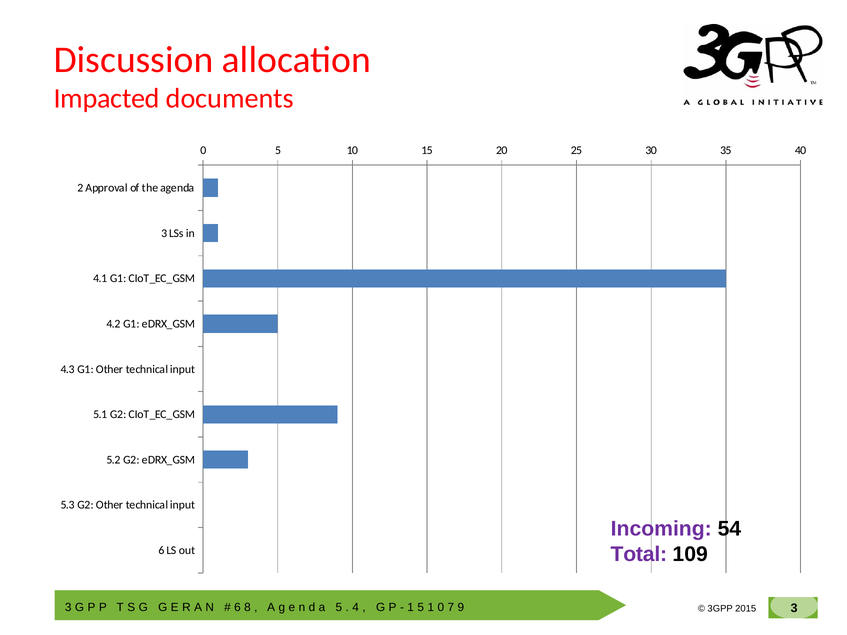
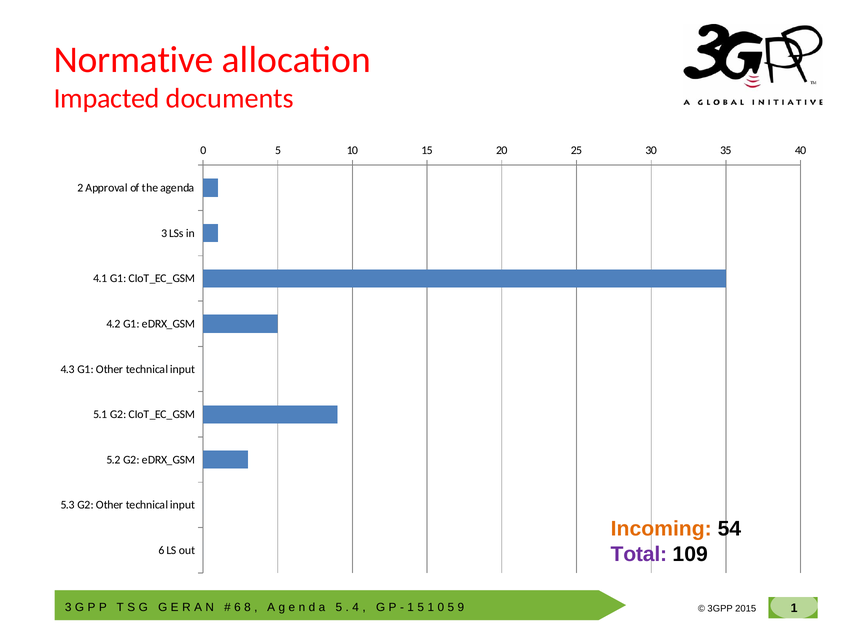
Discussion: Discussion -> Normative (134, 60)
Incoming colour: purple -> orange (661, 529)
7: 7 -> 5 (451, 607)
3: 3 -> 1 (794, 608)
